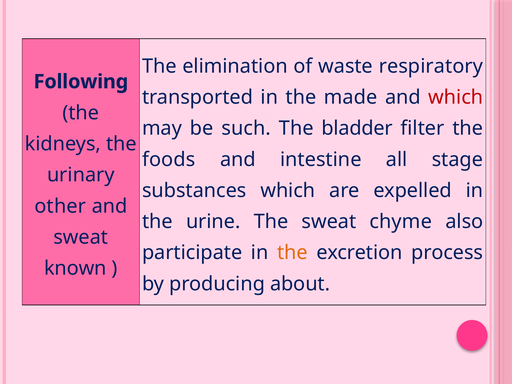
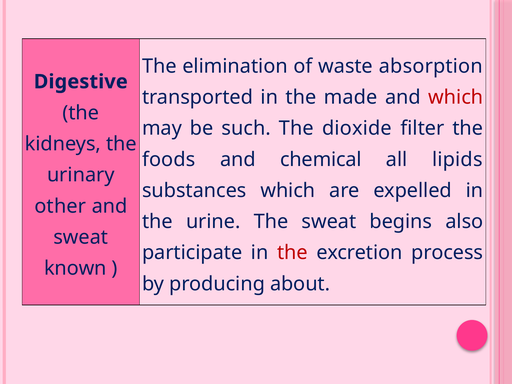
respiratory: respiratory -> absorption (431, 66)
Following: Following -> Digestive (81, 82)
bladder: bladder -> dioxide (357, 128)
intestine: intestine -> chemical (321, 159)
stage: stage -> lipids (457, 159)
chyme: chyme -> begins (401, 222)
the colour: orange -> red (292, 253)
